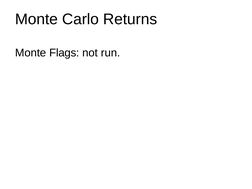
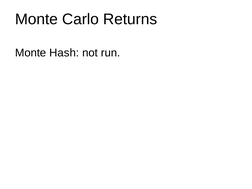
Flags: Flags -> Hash (64, 53)
